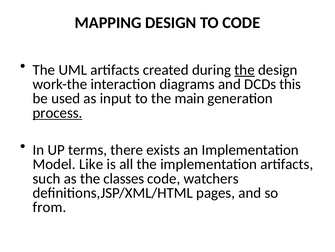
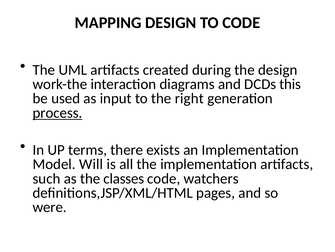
the underline: present -> none (245, 70)
main: main -> right (189, 98)
Like: Like -> Will (91, 164)
from: from -> were (50, 207)
